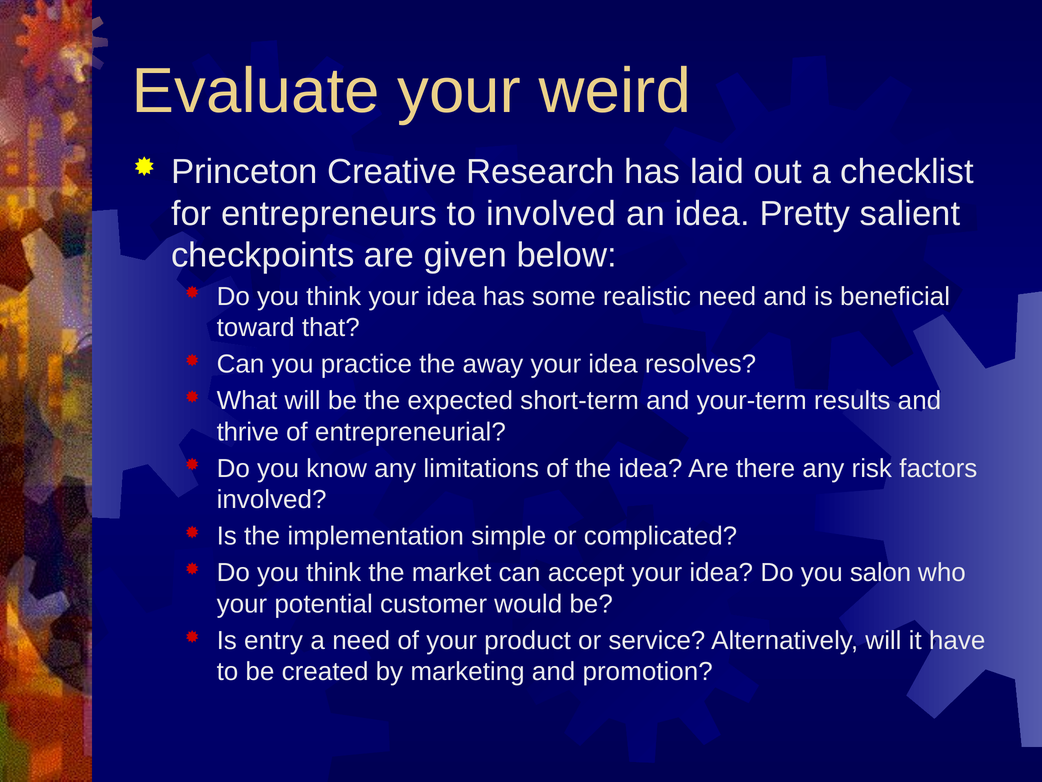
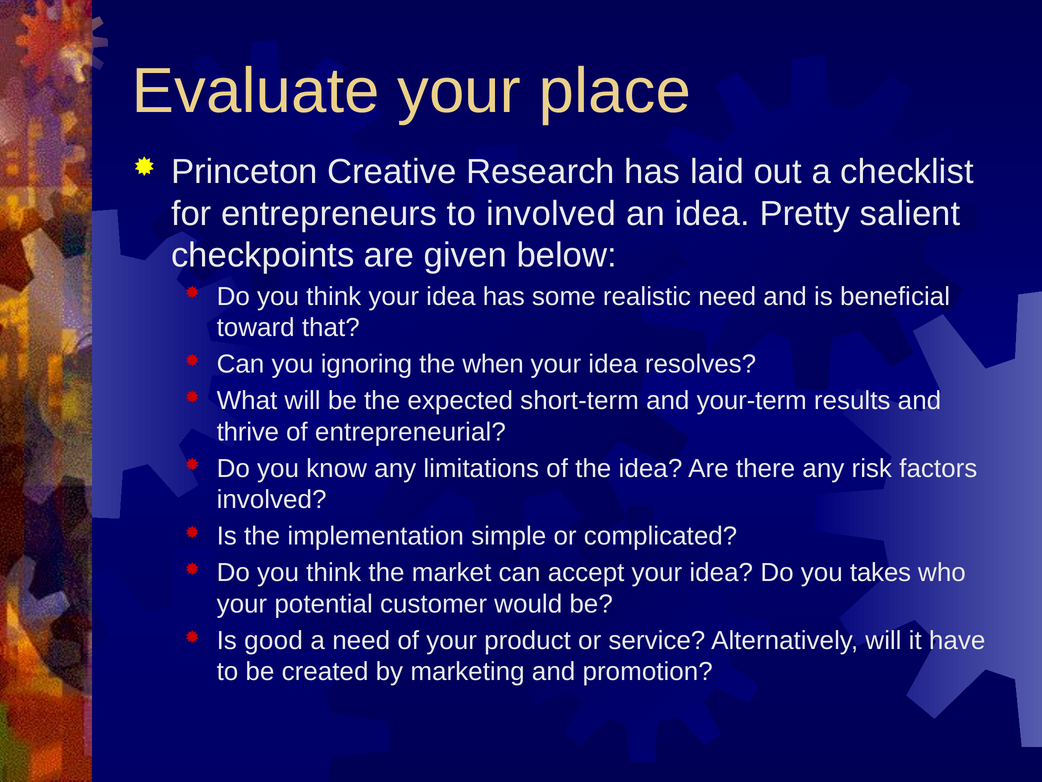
weird: weird -> place (615, 91)
practice: practice -> ignoring (366, 364)
away: away -> when (493, 364)
salon: salon -> takes (881, 572)
entry: entry -> good (274, 640)
